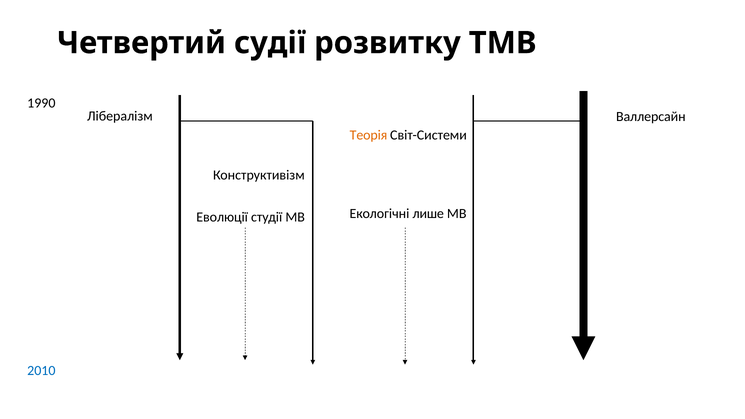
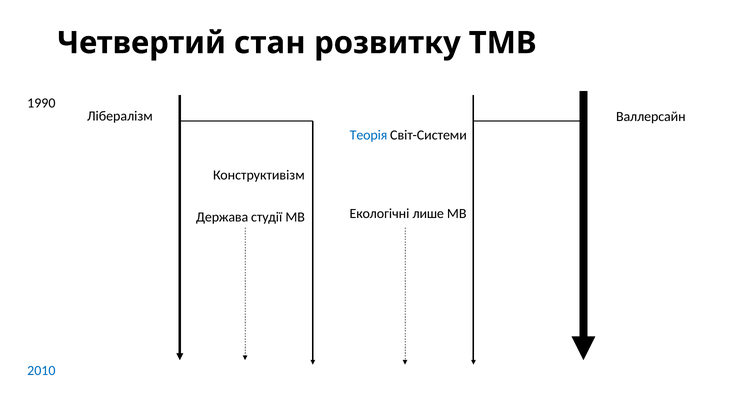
судії: судії -> стан (270, 43)
Теорія colour: orange -> blue (369, 135)
Еволюції: Еволюції -> Держава (222, 217)
